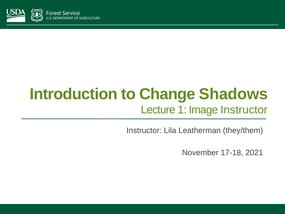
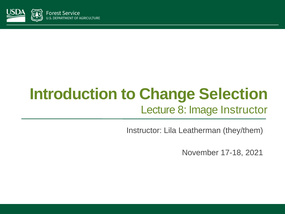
Shadows: Shadows -> Selection (234, 94)
1: 1 -> 8 (182, 110)
